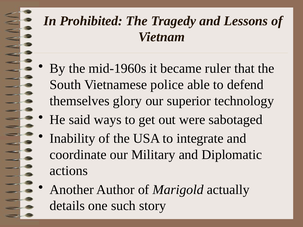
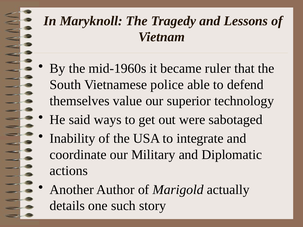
Prohibited: Prohibited -> Maryknoll (91, 21)
glory: glory -> value (128, 101)
